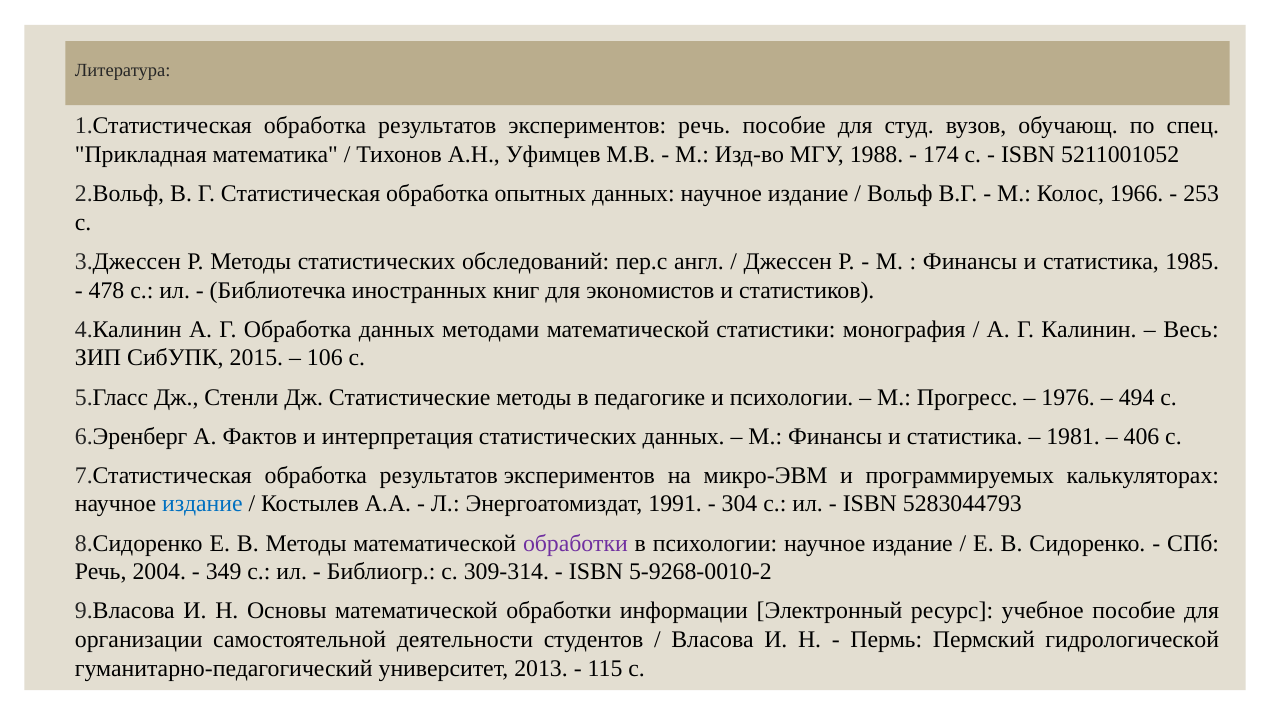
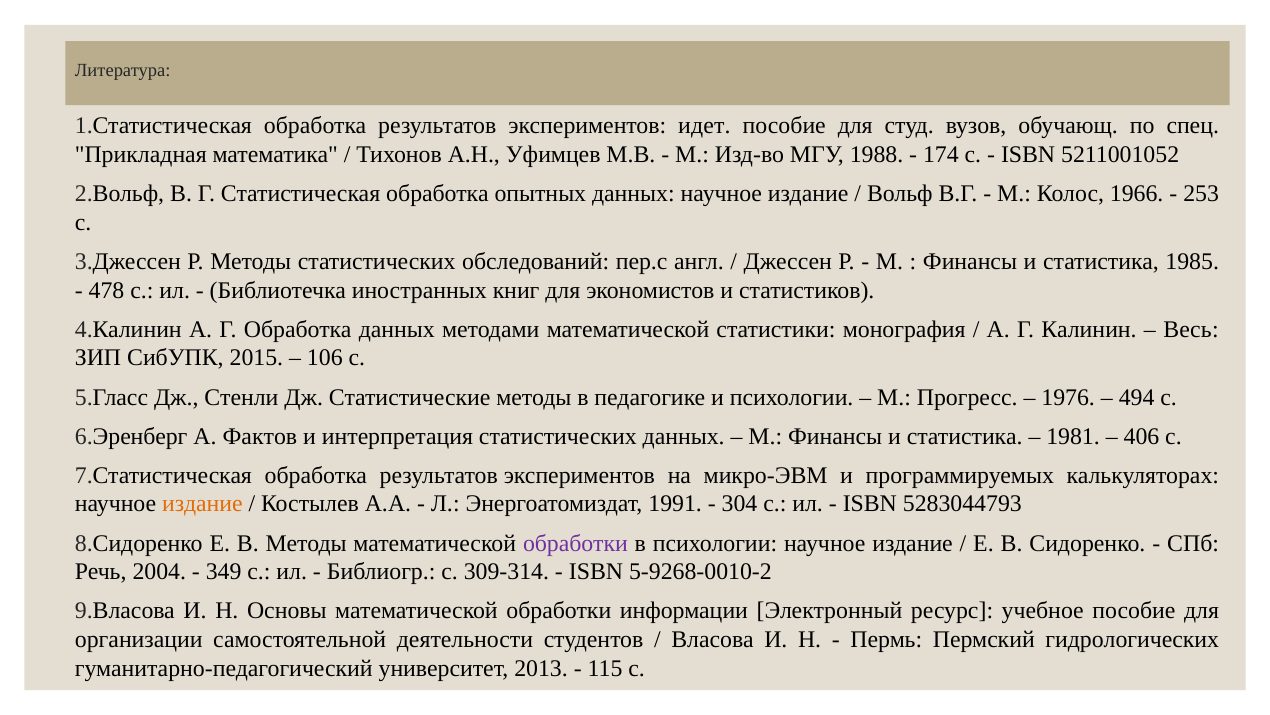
экспериментов речь: речь -> идет (704, 126)
издание colour: blue -> orange (202, 504)
гидрологической: гидрологической -> гидрологических (1132, 639)
